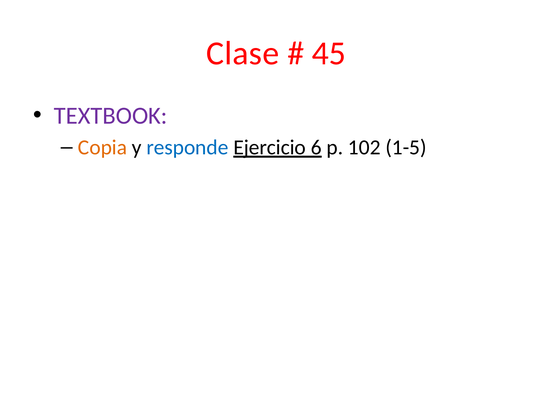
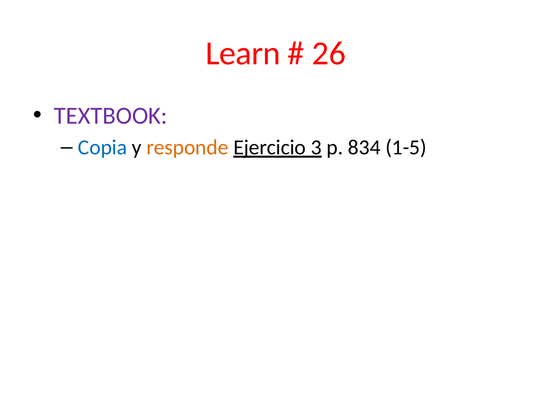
Clase: Clase -> Learn (243, 53)
45: 45 -> 26 (329, 53)
Copia colour: orange -> blue (103, 147)
responde colour: blue -> orange (187, 147)
6: 6 -> 3 (316, 147)
102: 102 -> 834 (364, 147)
